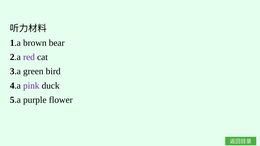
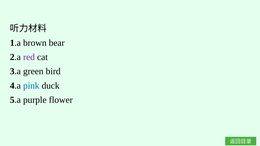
pink colour: purple -> blue (31, 86)
